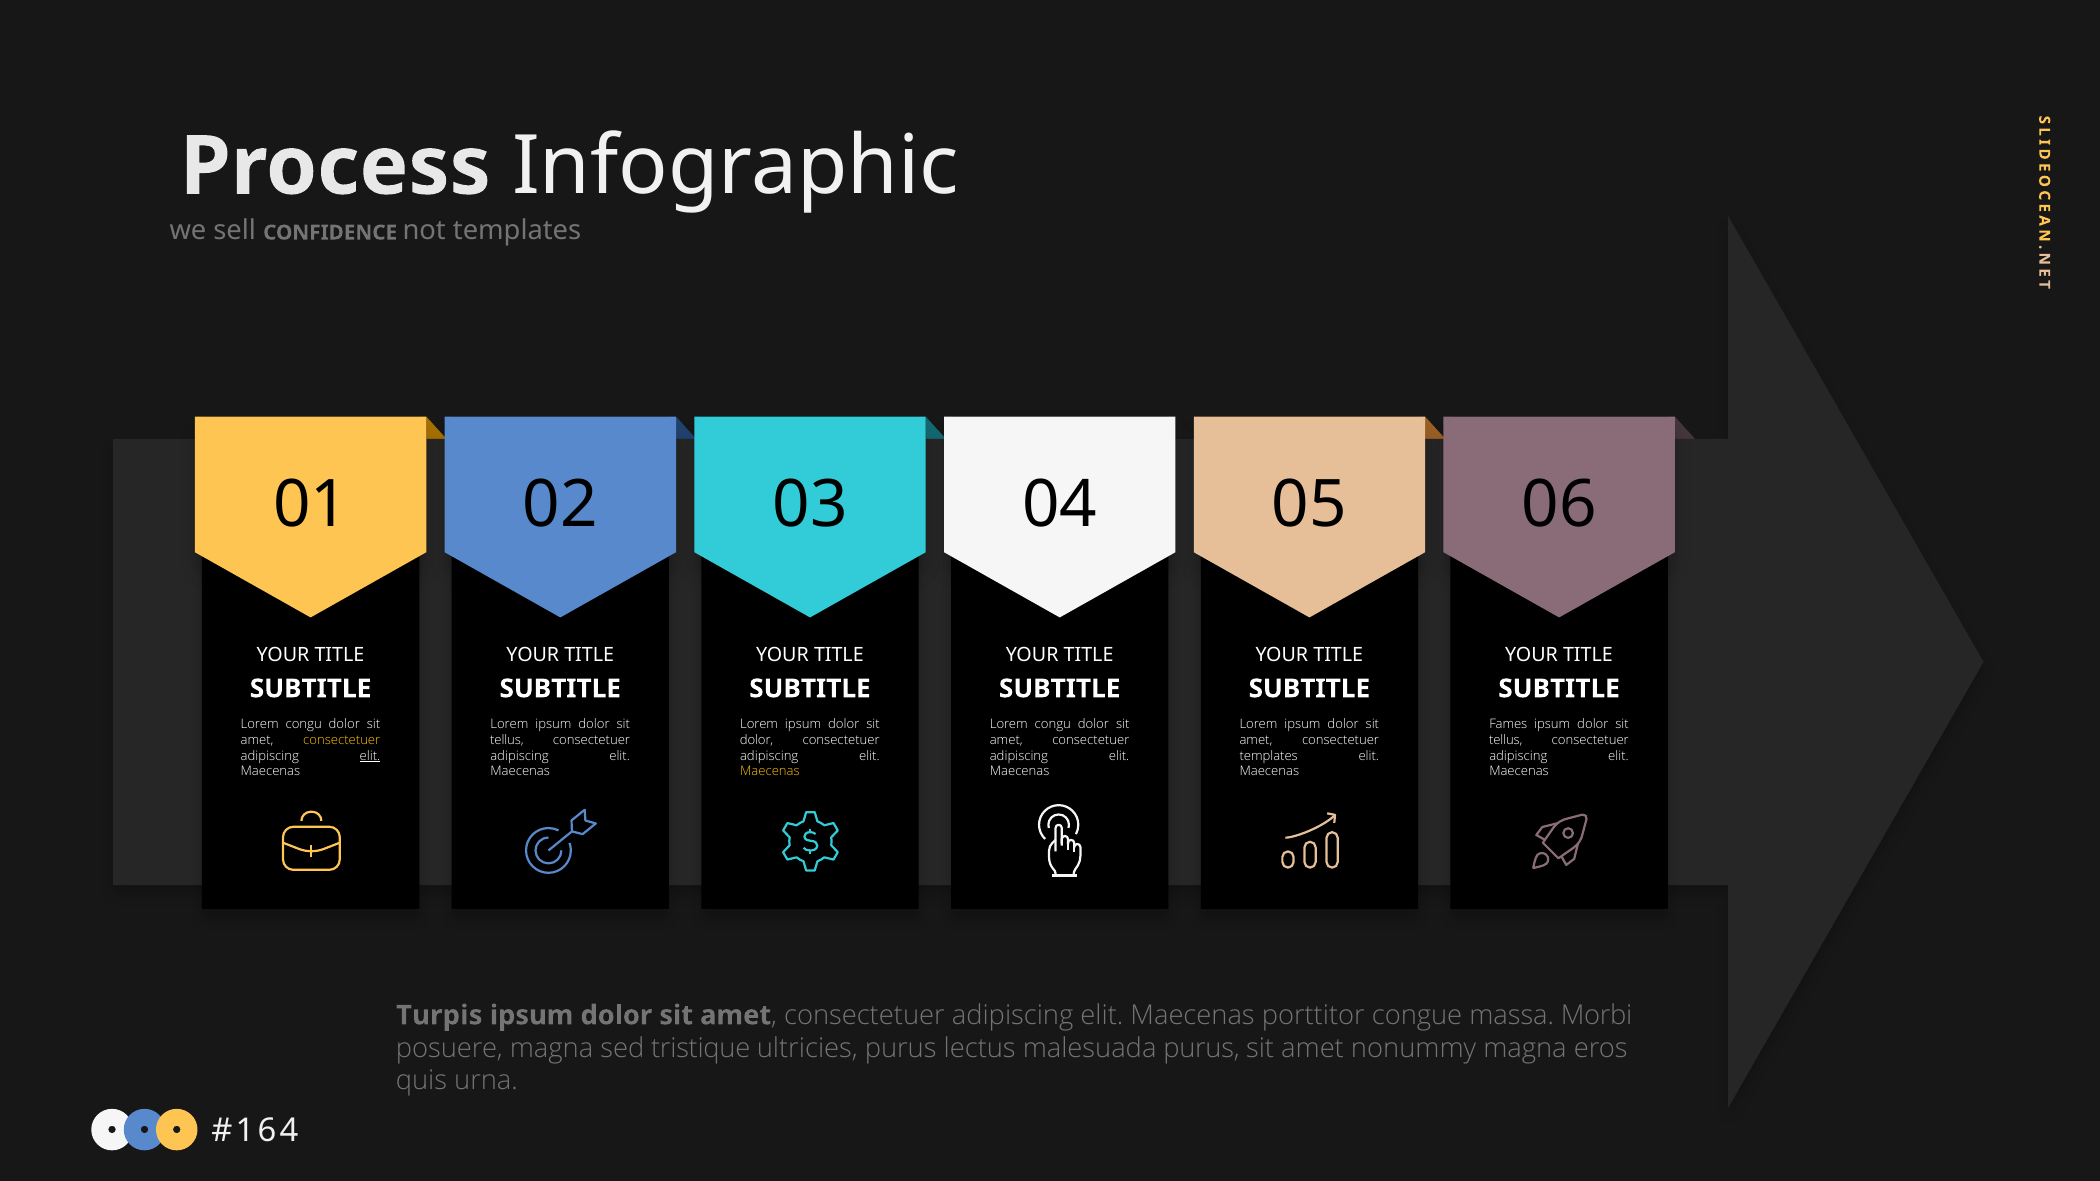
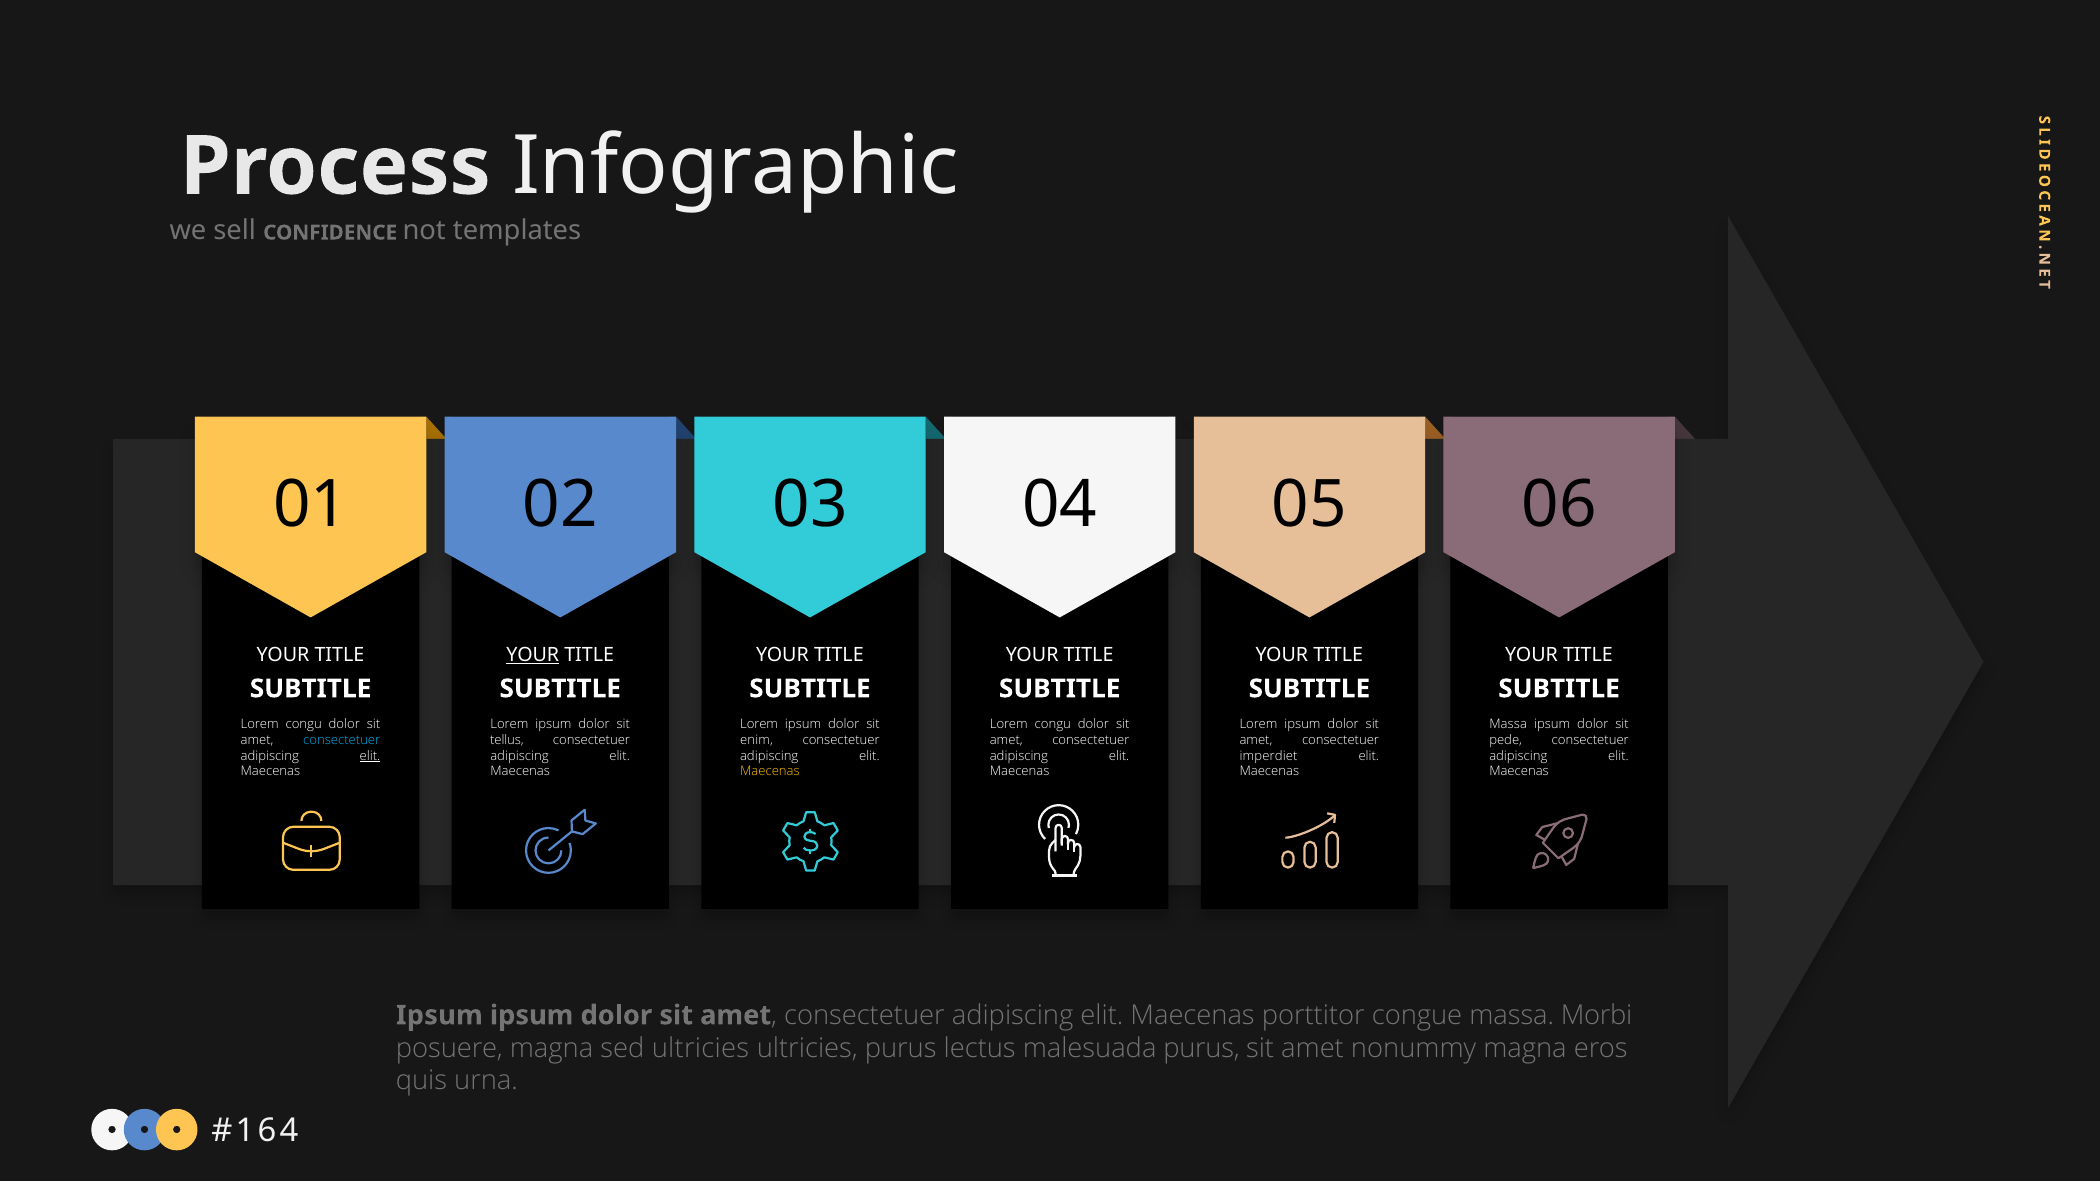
YOUR underline: none -> present (533, 655)
Fames: Fames -> Massa (1508, 725)
consectetuer colour: yellow -> light blue (342, 740)
dolor: dolor -> enim (756, 740)
tellus: tellus -> pede (1506, 740)
templates: templates -> imperdiet (1269, 756)
Turpis: Turpis -> Ipsum (439, 1016)
sed tristique: tristique -> ultricies (700, 1048)
